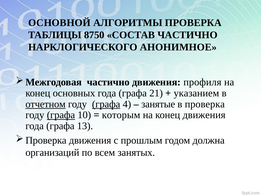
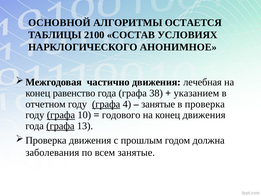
АЛГОРИТМЫ ПРОВЕРКА: ПРОВЕРКА -> ОСТАЕТСЯ (193, 23)
8750: 8750 -> 2100 (94, 35)
СОСТАВ ЧАСТИЧНО: ЧАСТИЧНО -> УСЛОВИЯХ (187, 35)
профиля: профиля -> лечебная (202, 82)
основных: основных -> равенство (74, 93)
21: 21 -> 38 (156, 93)
отчетном underline: present -> none (46, 104)
которым: которым -> годового (121, 115)
графа underline: none -> present (60, 126)
организаций: организаций -> заболевания (52, 152)
всем занятых: занятых -> занятые (136, 152)
